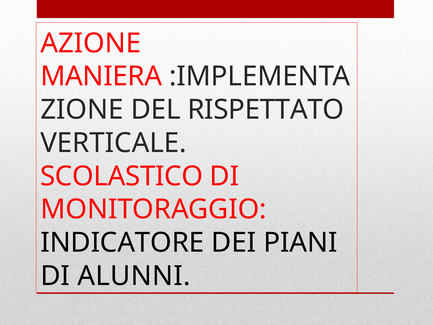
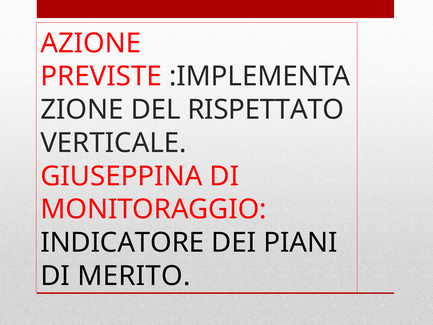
MANIERA: MANIERA -> PREVISTE (101, 76)
SCOLASTICO: SCOLASTICO -> GIUSEPPINA (121, 176)
ALUNNI: ALUNNI -> MERITO (134, 276)
